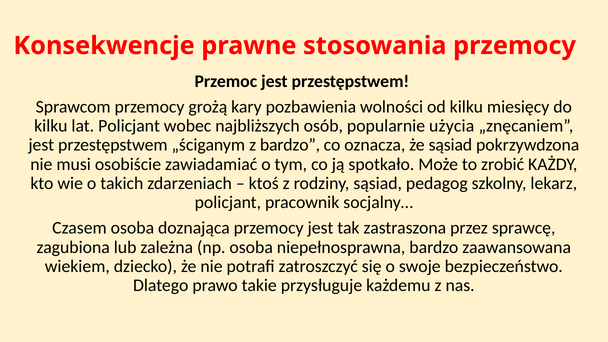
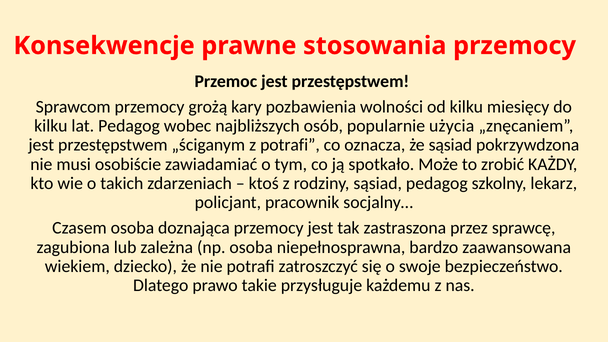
lat Policjant: Policjant -> Pedagog (129, 126)
z bardzo: bardzo -> potrafi (290, 145)
